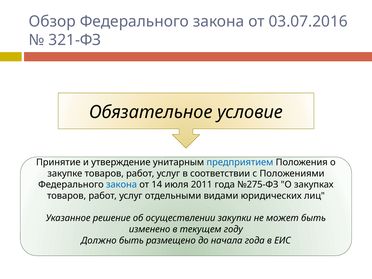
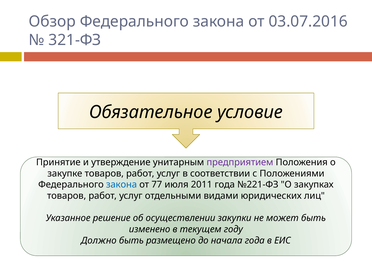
предприятием colour: blue -> purple (240, 162)
14: 14 -> 77 (157, 185)
№275-ФЗ: №275-ФЗ -> №221-ФЗ (258, 185)
